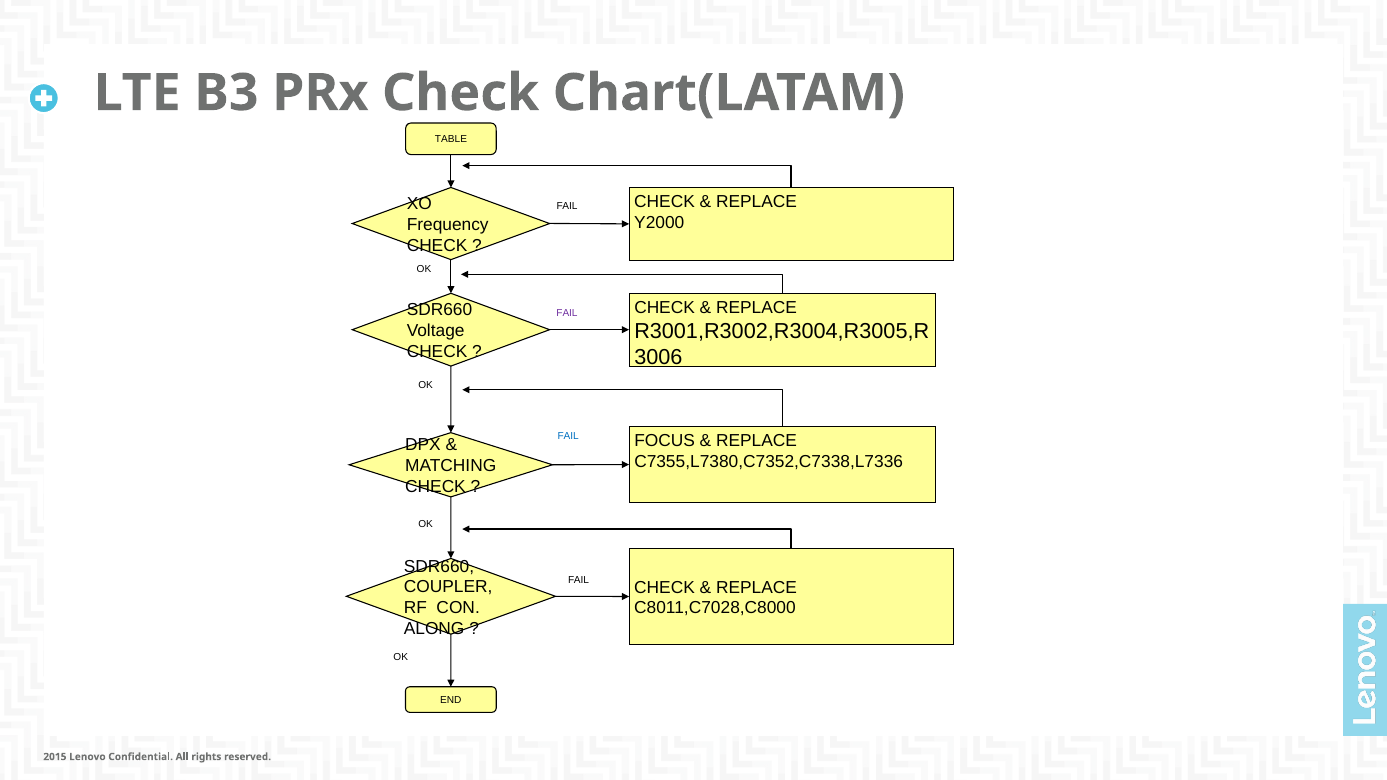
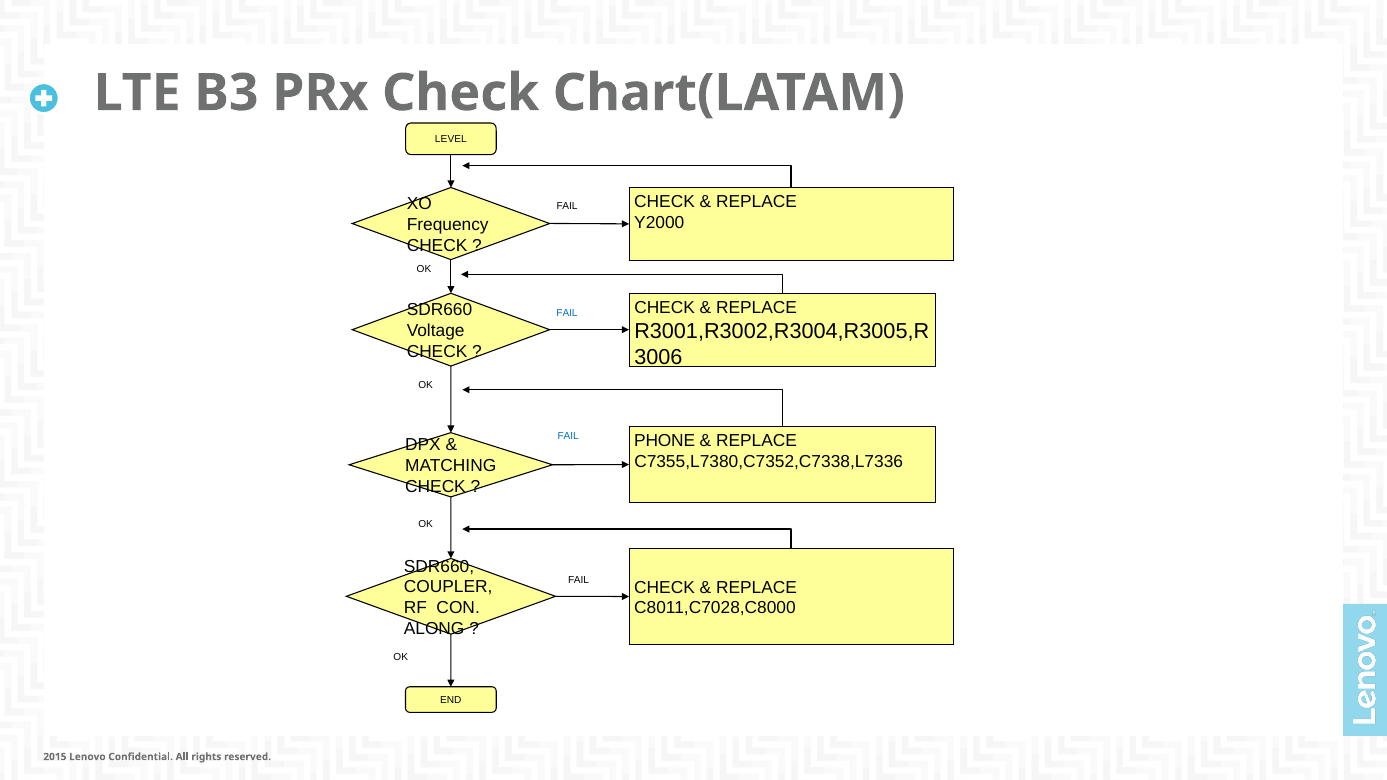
TABLE: TABLE -> LEVEL (451, 139)
FAIL colour: purple -> blue (567, 313)
FOCUS: FOCUS -> PHONE (665, 441)
